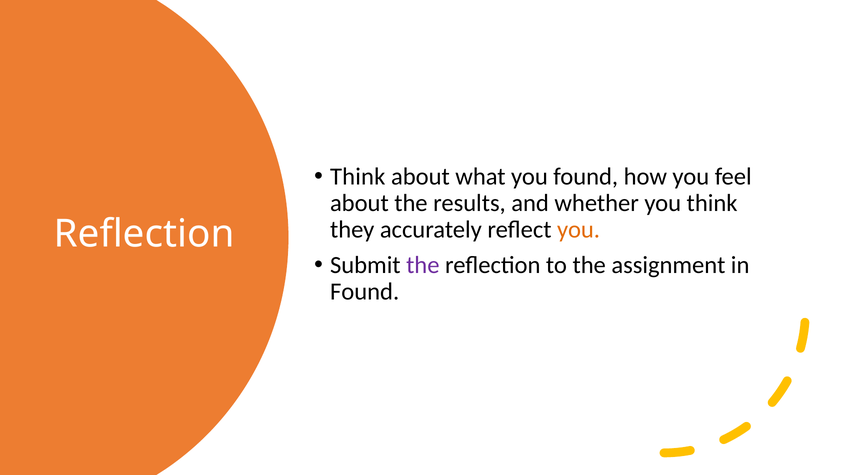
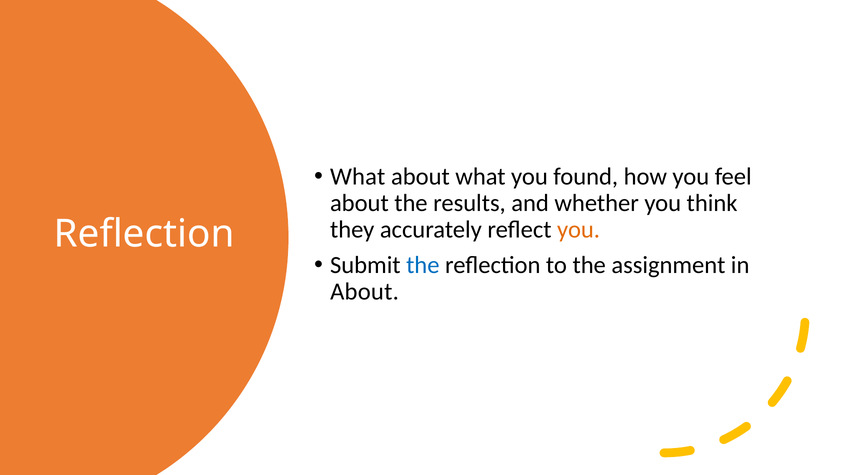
Think: Think -> What (358, 177)
the colour: purple -> blue (423, 265)
Found: Found -> About (364, 292)
